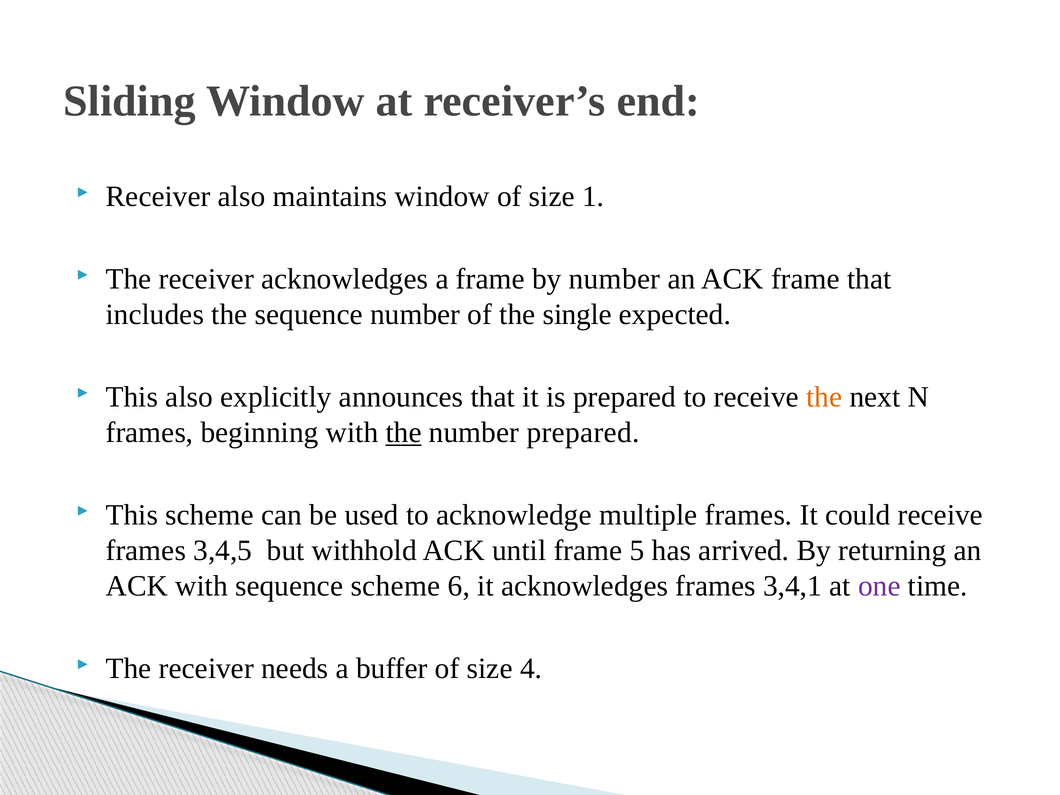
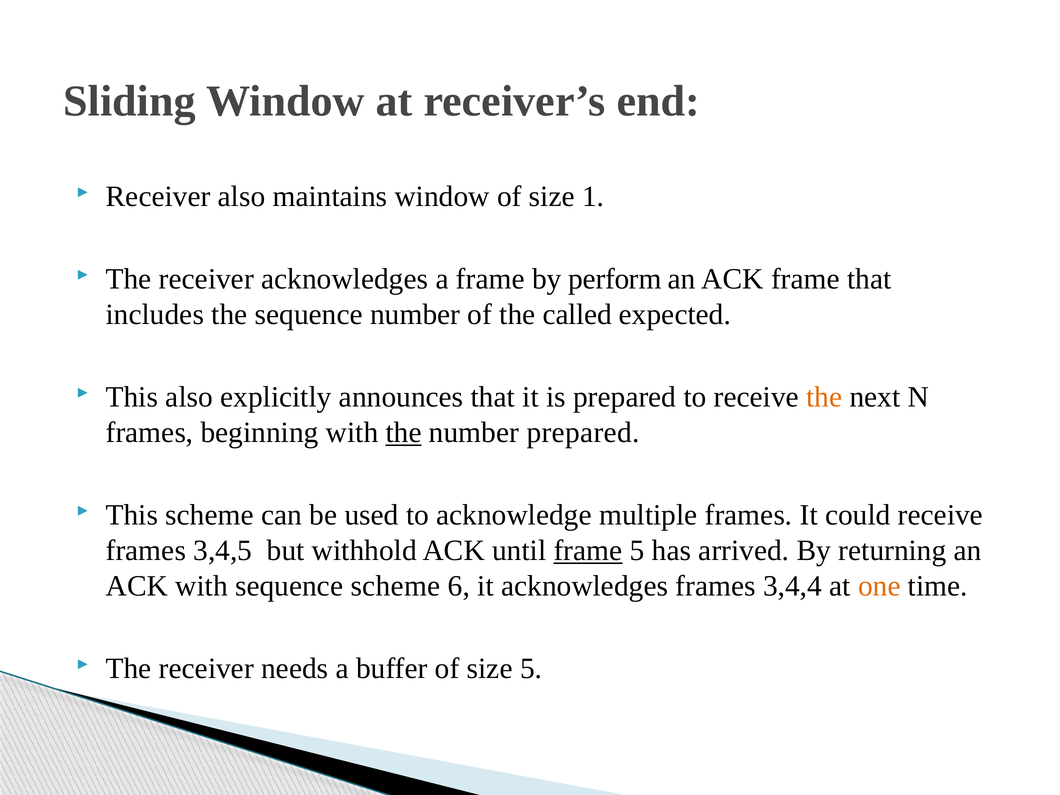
by number: number -> perform (615, 279)
single: single -> called (577, 315)
frame underline: none -> present (588, 551)
3,4,1: 3,4,1 -> 3,4,4 (793, 586)
one colour: purple -> orange (879, 586)
size 4: 4 -> 5 (531, 668)
